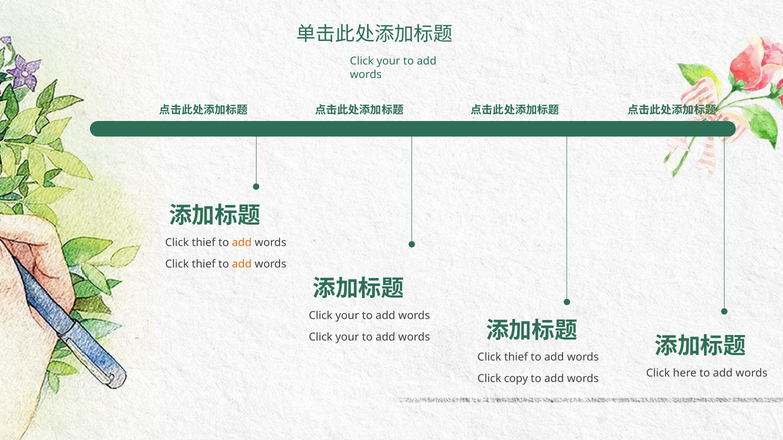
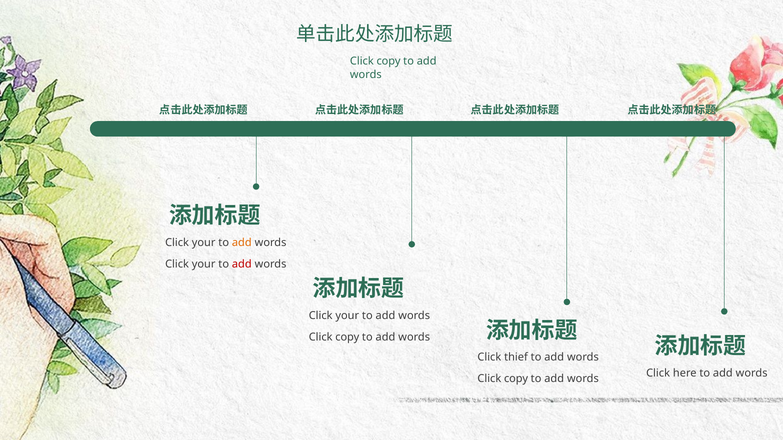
your: your -> copy (389, 61)
thief: thief -> your (204, 243)
thief: thief -> your (204, 264)
add colour: orange -> red (242, 264)
your: your -> copy (347, 337)
